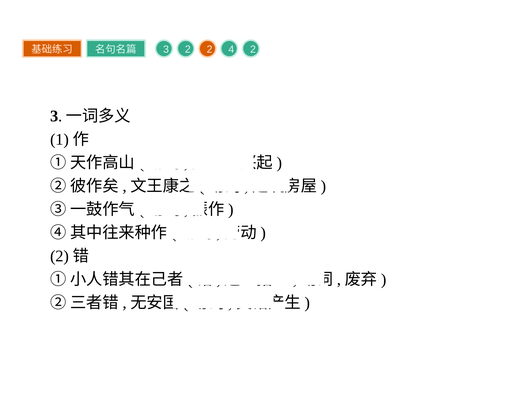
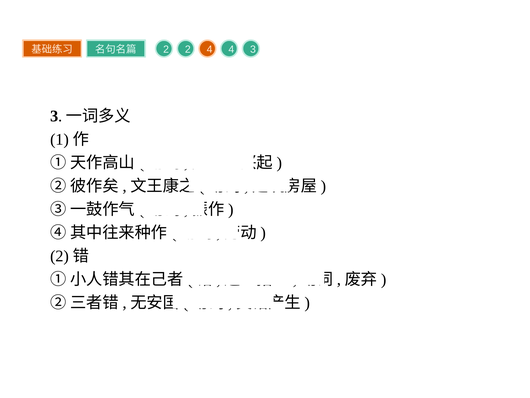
3: 3 -> 2 (166, 49)
2 2: 2 -> 4 (210, 49)
4 2: 2 -> 3 (253, 49)
